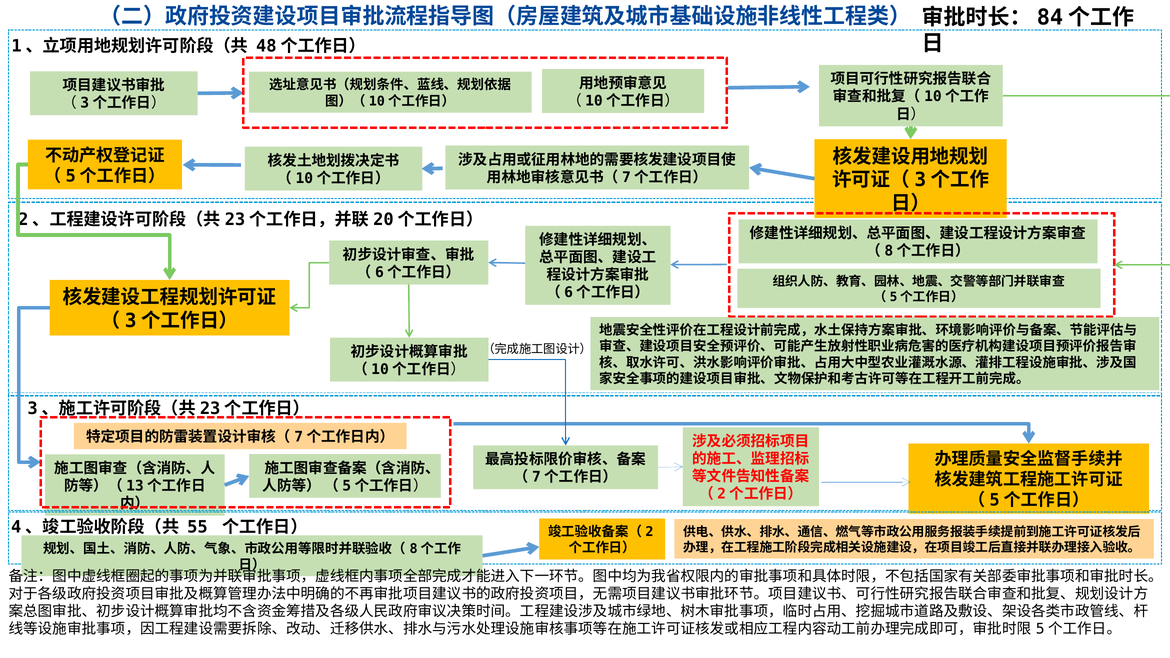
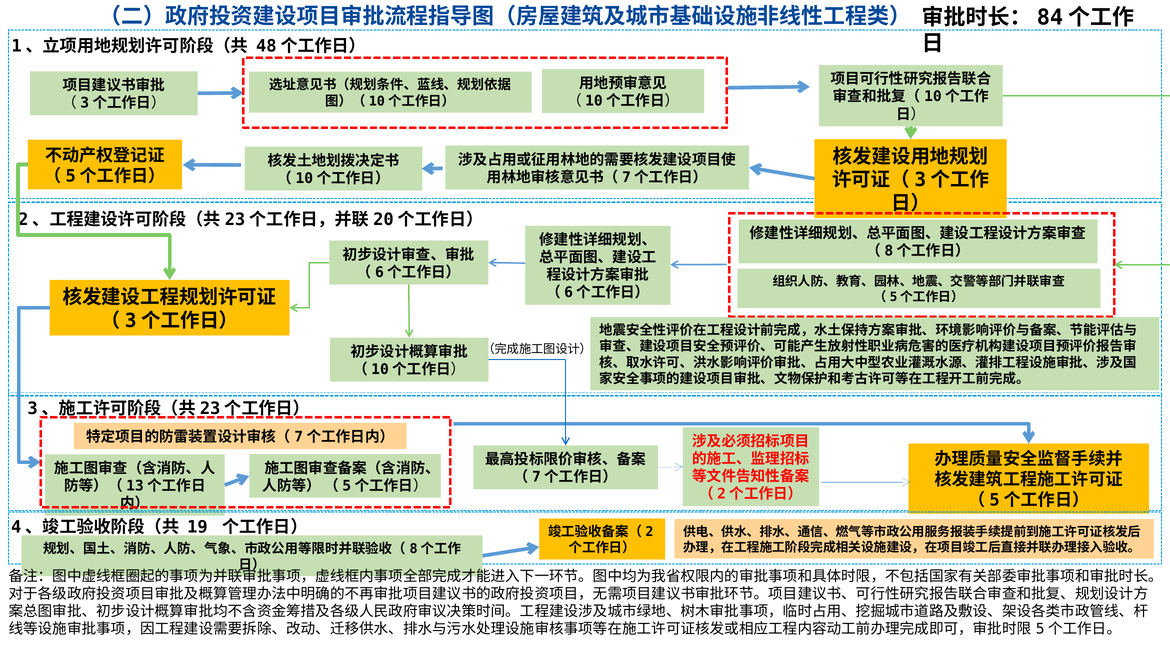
55: 55 -> 19 (197, 527)
